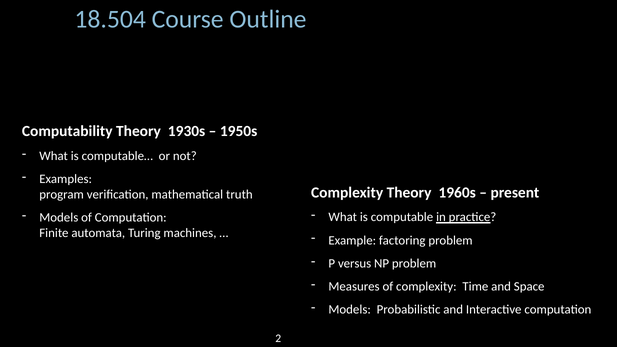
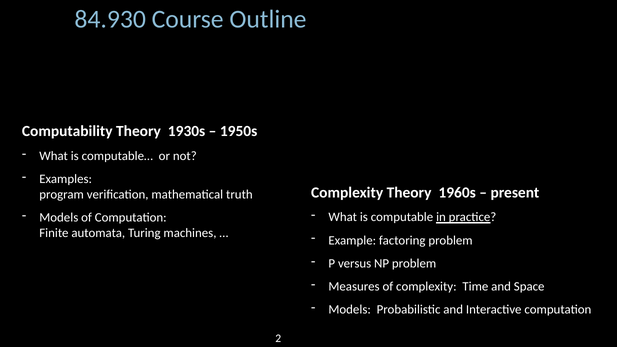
18.504: 18.504 -> 84.930 (110, 20)
